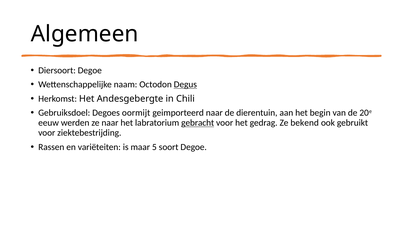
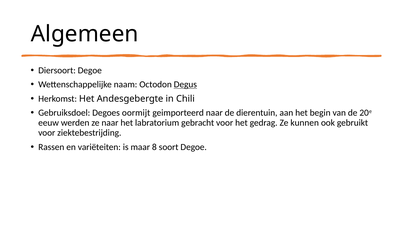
gebracht underline: present -> none (198, 123)
bekend: bekend -> kunnen (305, 123)
5: 5 -> 8 (154, 147)
